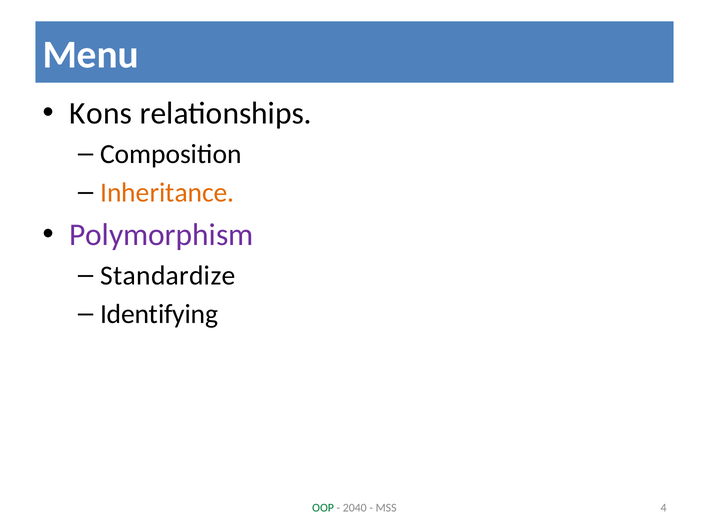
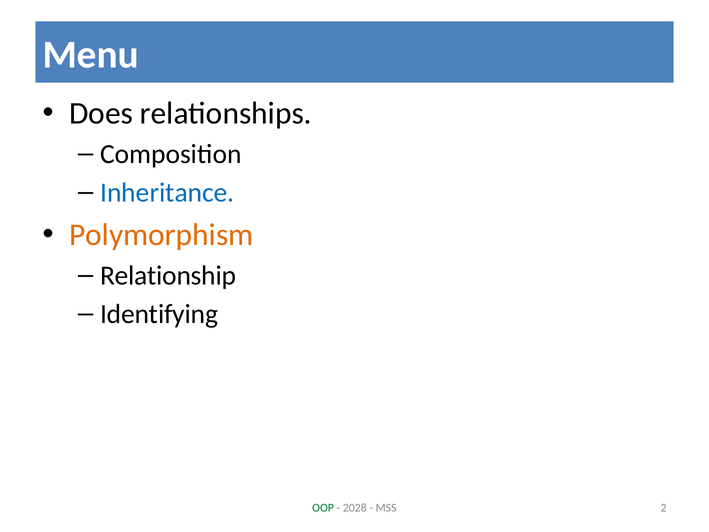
Kons: Kons -> Does (101, 113)
Inheritance colour: orange -> blue (167, 193)
Polymorphism colour: purple -> orange (161, 235)
Standardize: Standardize -> Relationship (168, 275)
2040: 2040 -> 2028 (355, 508)
4: 4 -> 2 (664, 508)
